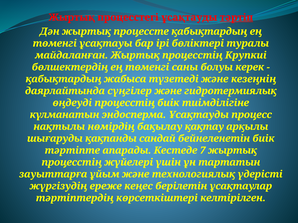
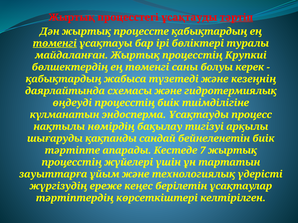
төменгi underline: none -> present (55, 43)
сүңгiлер: сүңгiлер -> схемасы (130, 91)
қақтау: қақтау -> тигiзуi (204, 127)
